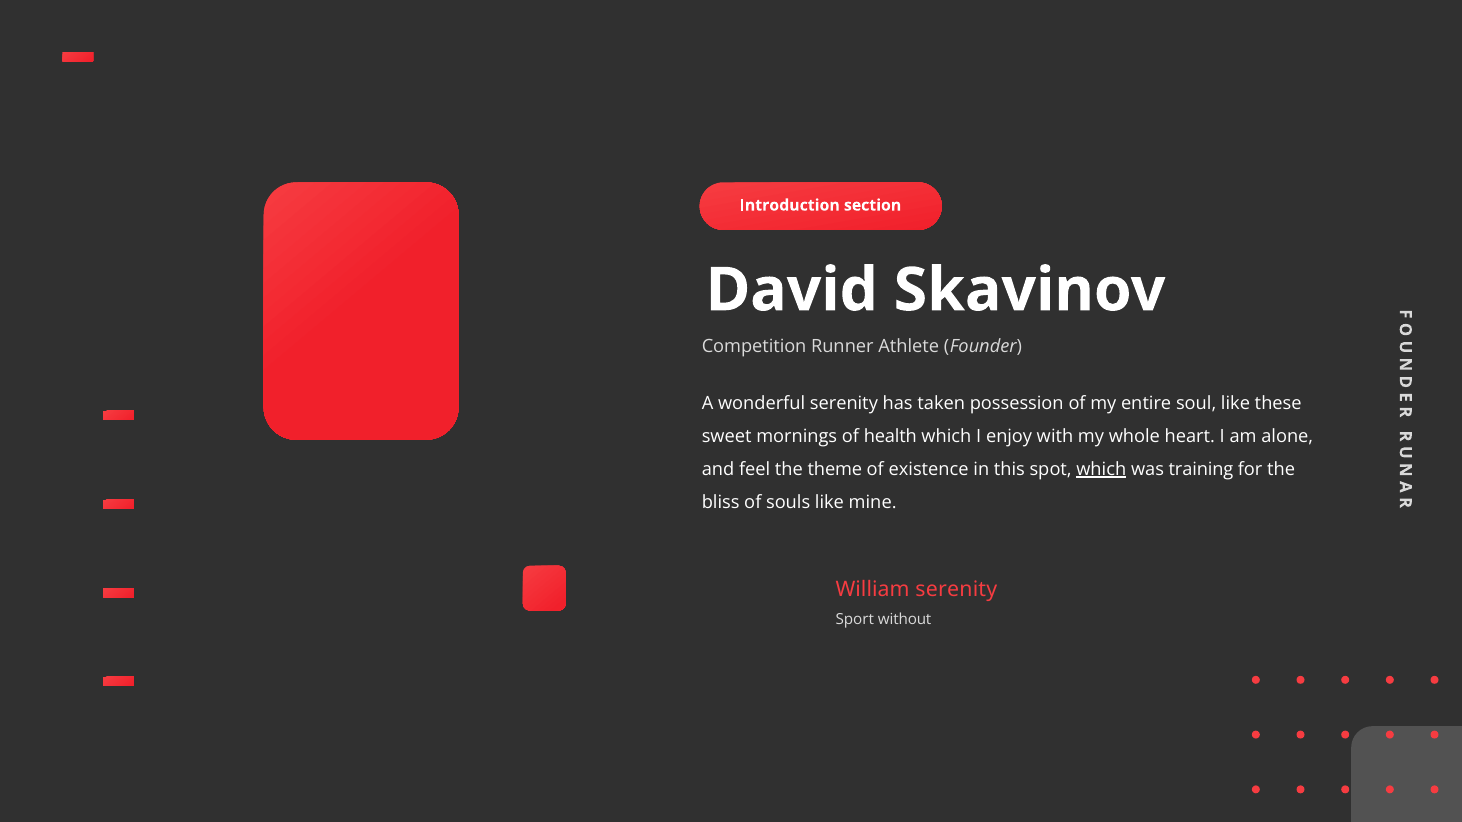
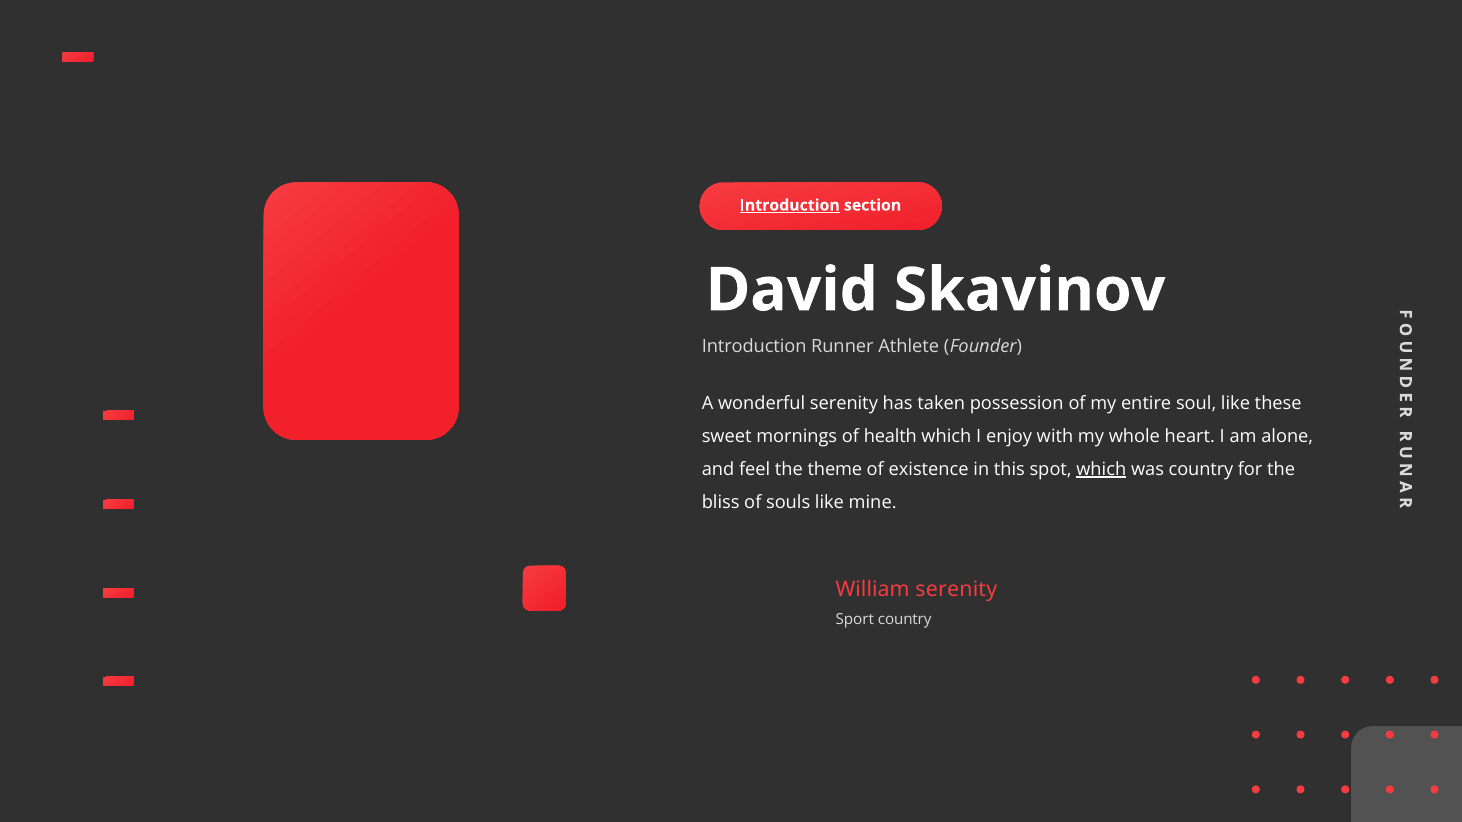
Introduction underline: none -> present (790, 205)
Competition: Competition -> Introduction (754, 347)
was training: training -> country (1201, 469)
Sport without: without -> country (905, 620)
